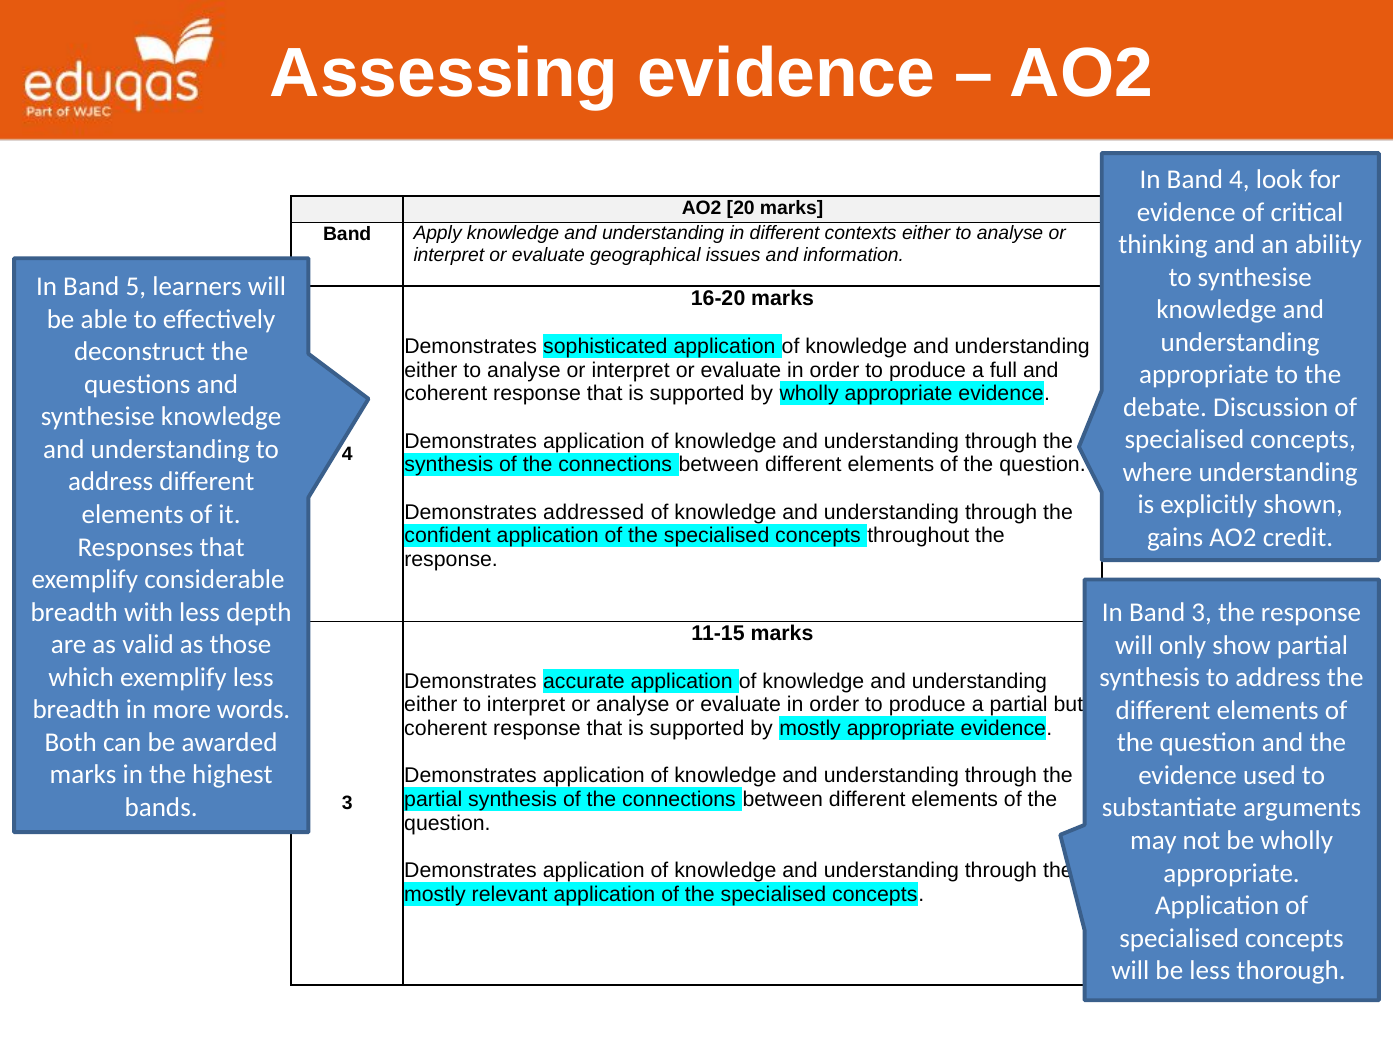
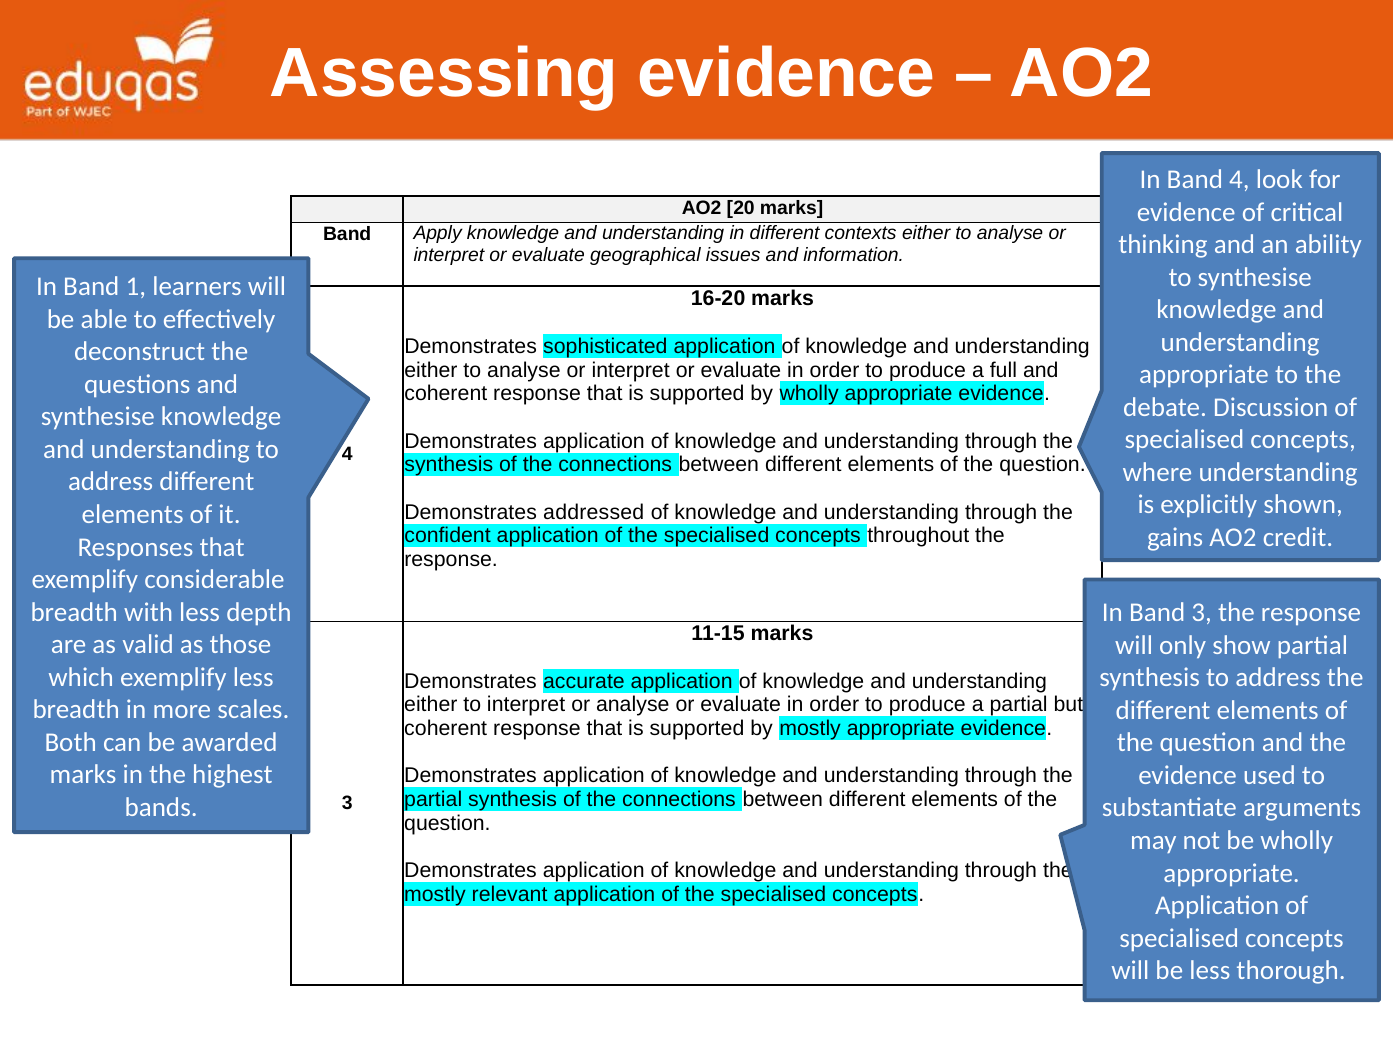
5: 5 -> 1 (136, 287)
words: words -> scales (253, 710)
